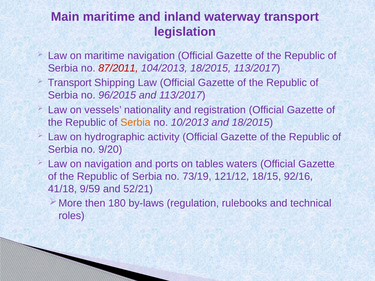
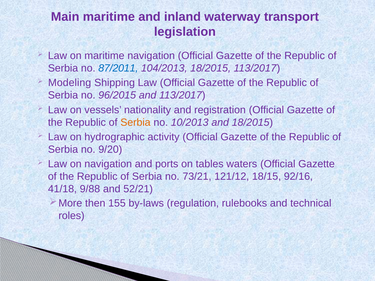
87/2011 colour: red -> blue (118, 68)
Transport: Transport -> Modeling (70, 83)
73/19: 73/19 -> 73/21 (197, 177)
9/59: 9/59 -> 9/88 (90, 189)
180: 180 -> 155 (117, 203)
